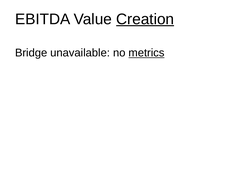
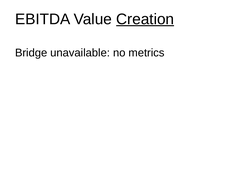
metrics underline: present -> none (147, 53)
